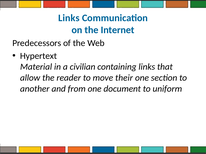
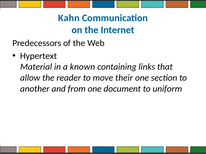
Links: Links -> Kahn (69, 18)
civilian: civilian -> known (82, 67)
